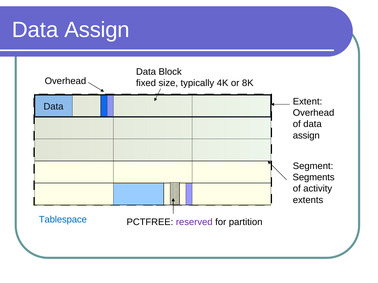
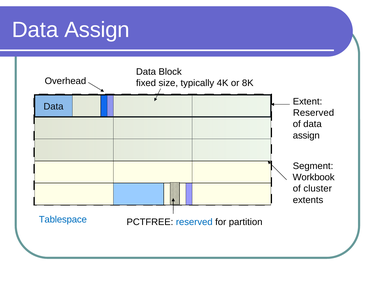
Overhead: Overhead -> Reserved (314, 113)
Segments: Segments -> Workbook (314, 178)
activity: activity -> cluster (318, 189)
reserved colour: purple -> blue (194, 222)
